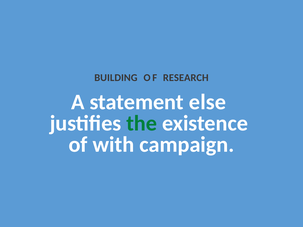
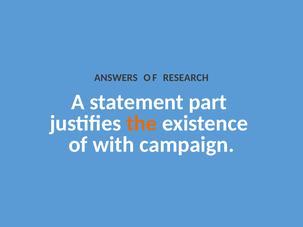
BUILDING: BUILDING -> ANSWERS (116, 78)
else: else -> part (208, 102)
the colour: green -> orange (142, 123)
